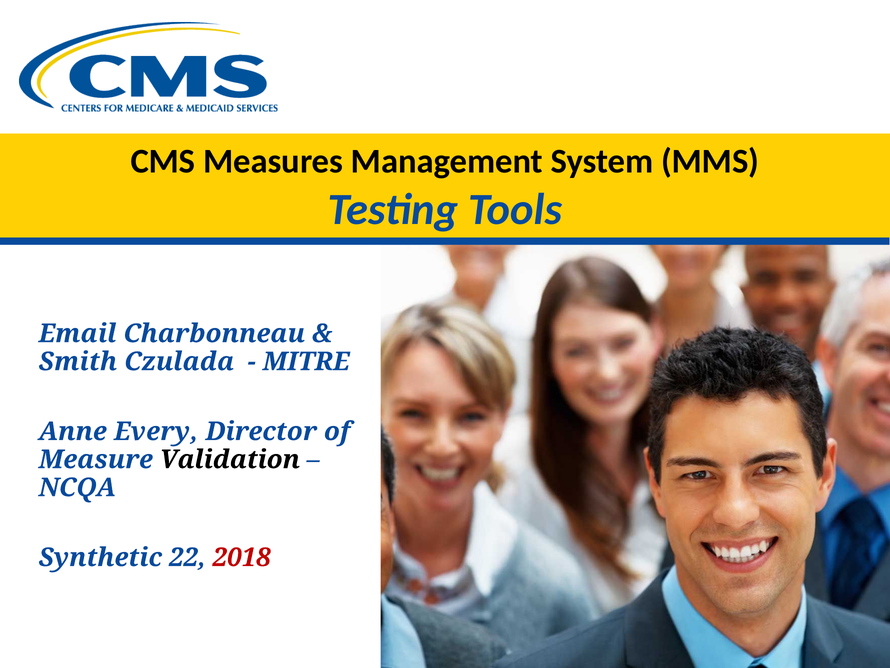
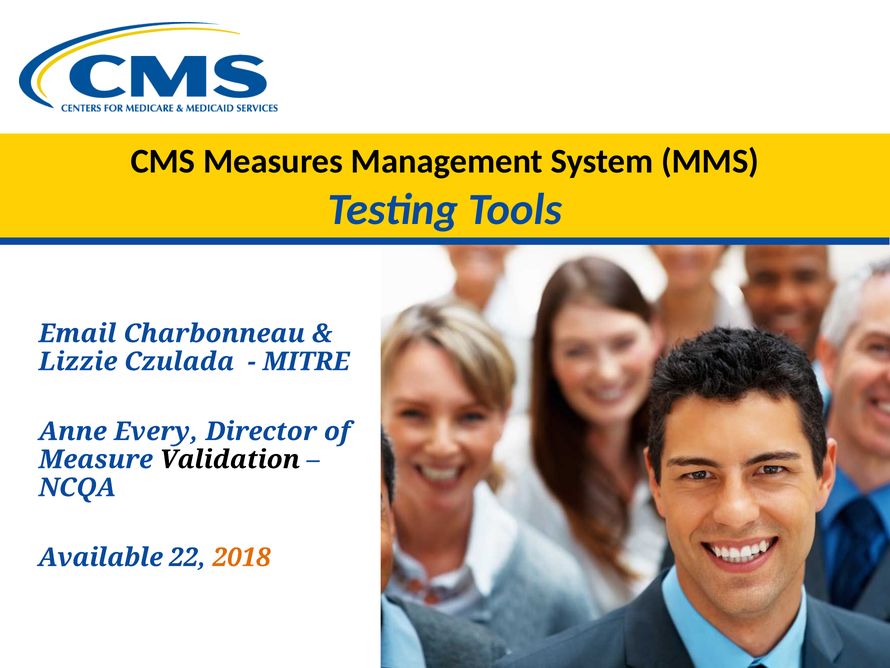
Smith: Smith -> Lizzie (78, 361)
Synthetic: Synthetic -> Available (101, 557)
2018 colour: red -> orange (241, 557)
